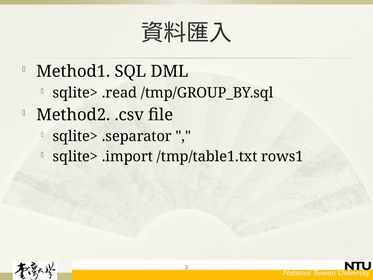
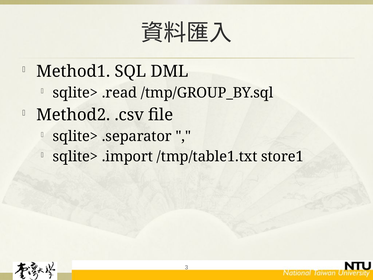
rows1: rows1 -> store1 (282, 157)
